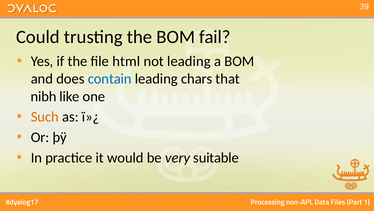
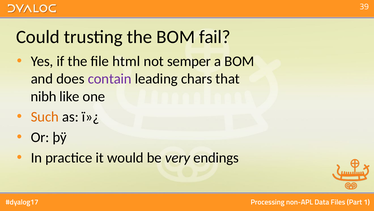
not leading: leading -> semper (189, 61)
contain colour: blue -> purple (110, 79)
suitable: suitable -> endings (216, 157)
